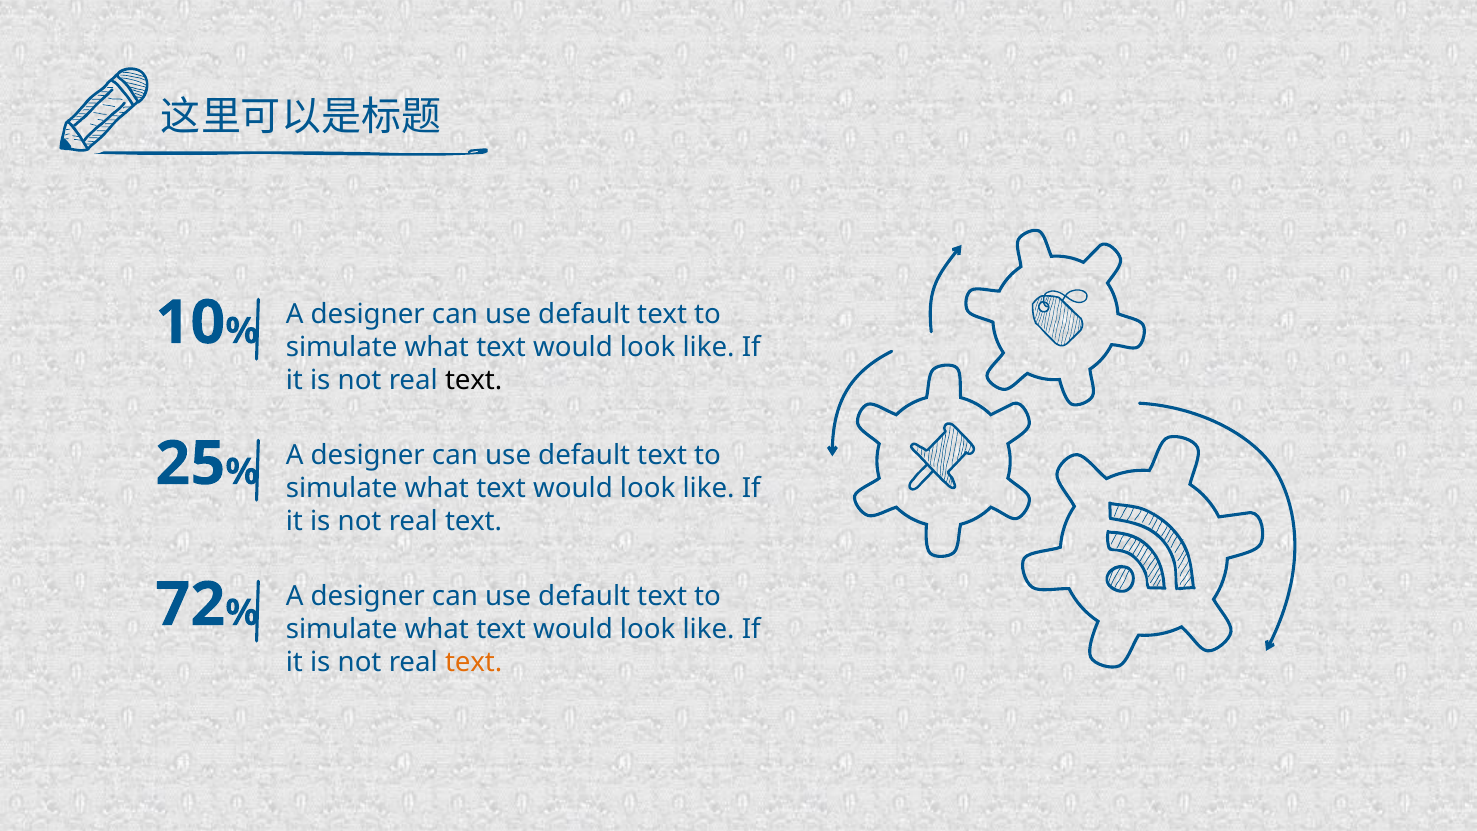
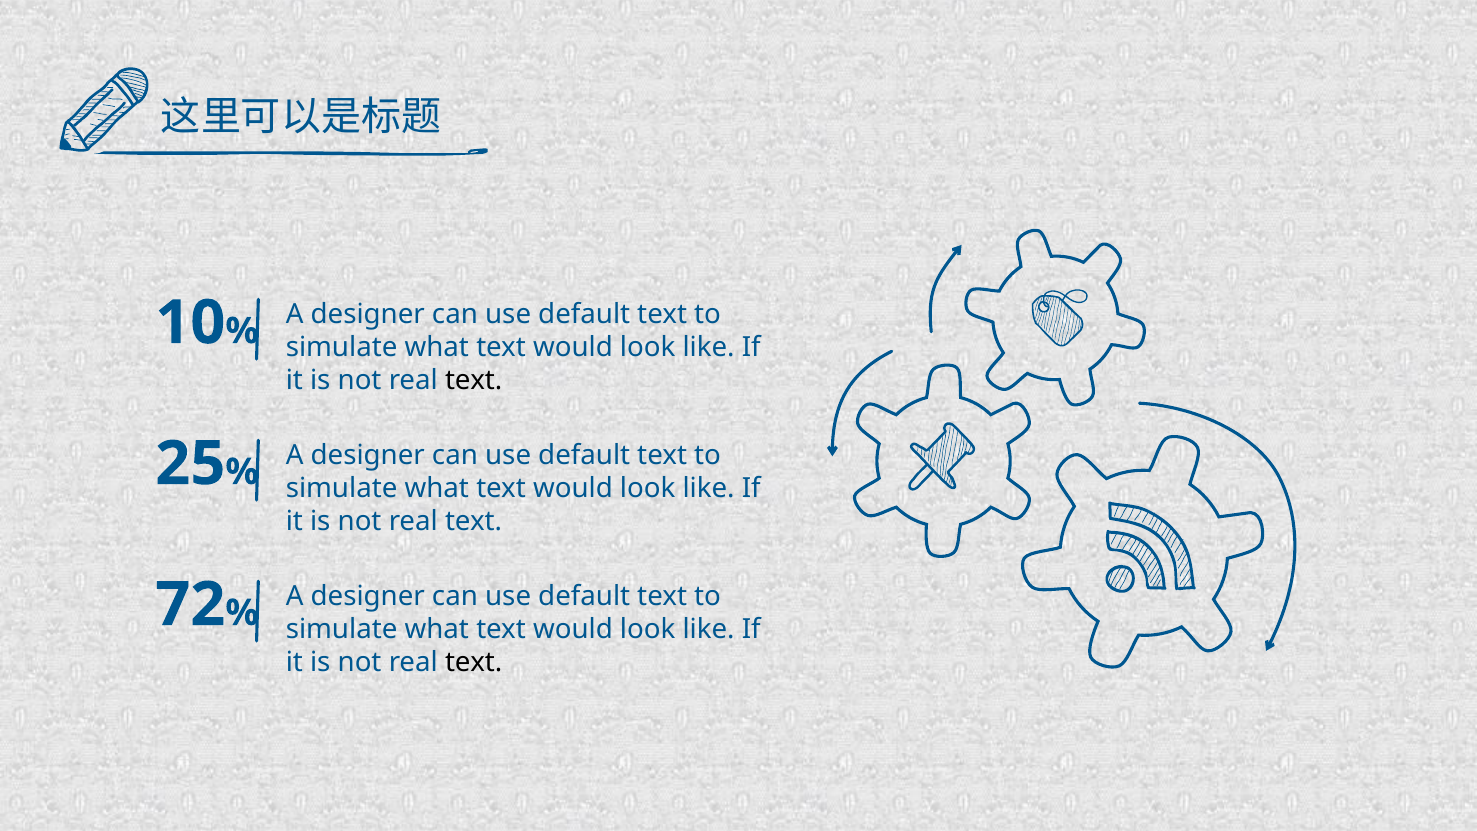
text colour: orange -> black (474, 663)
